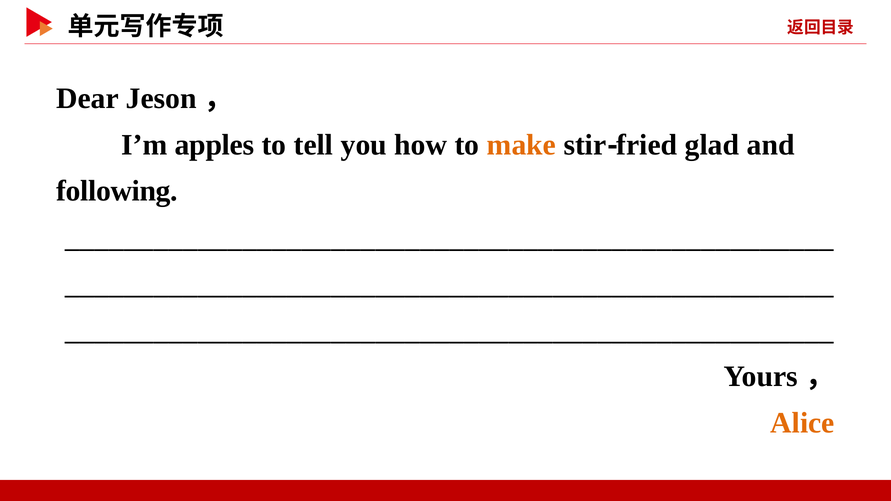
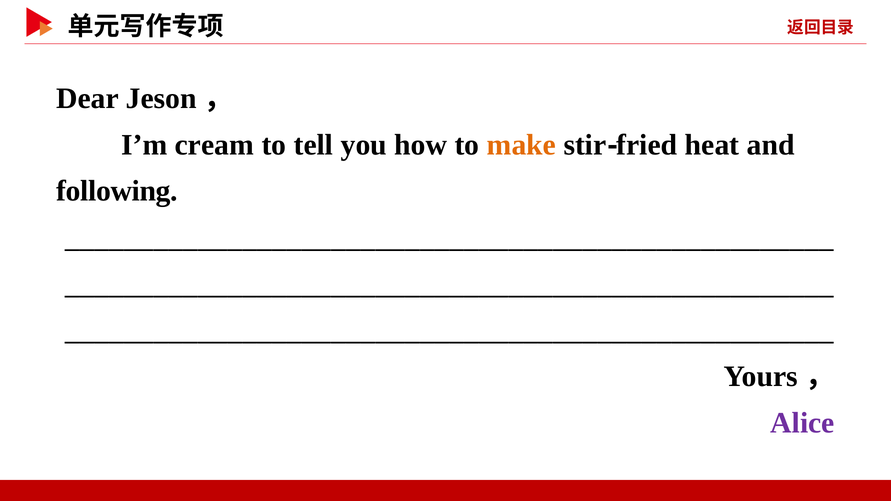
apples: apples -> cream (214, 145)
glad: glad -> heat (712, 145)
Alice colour: orange -> purple (802, 423)
